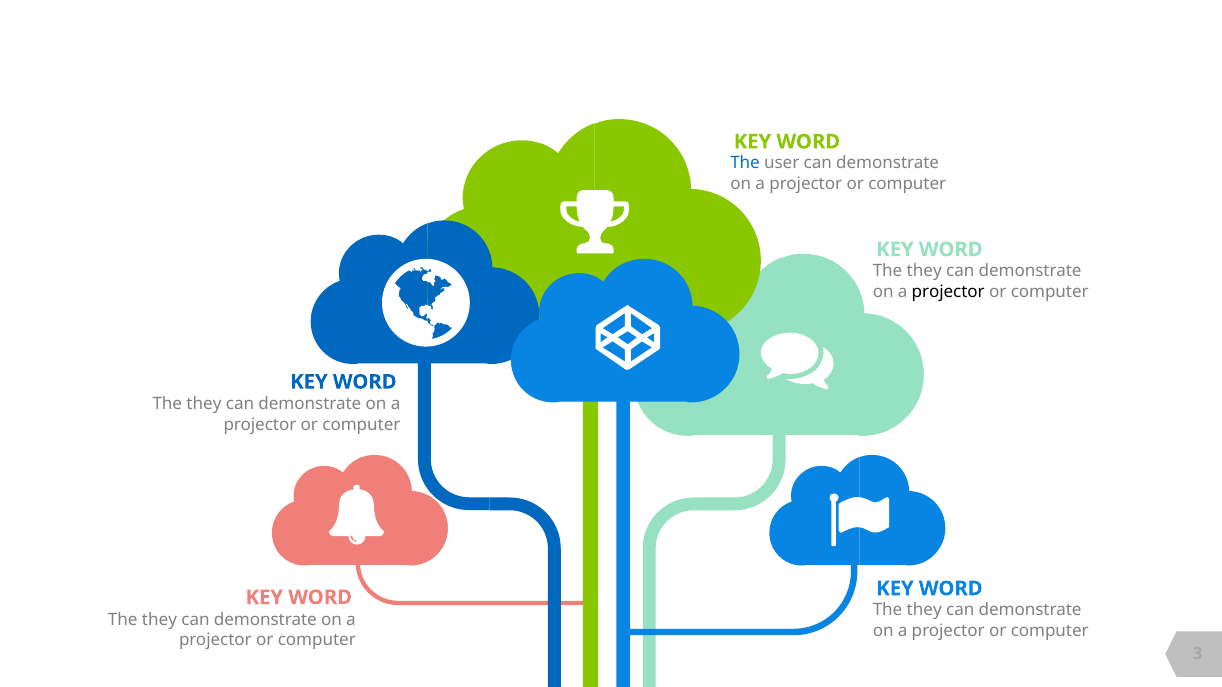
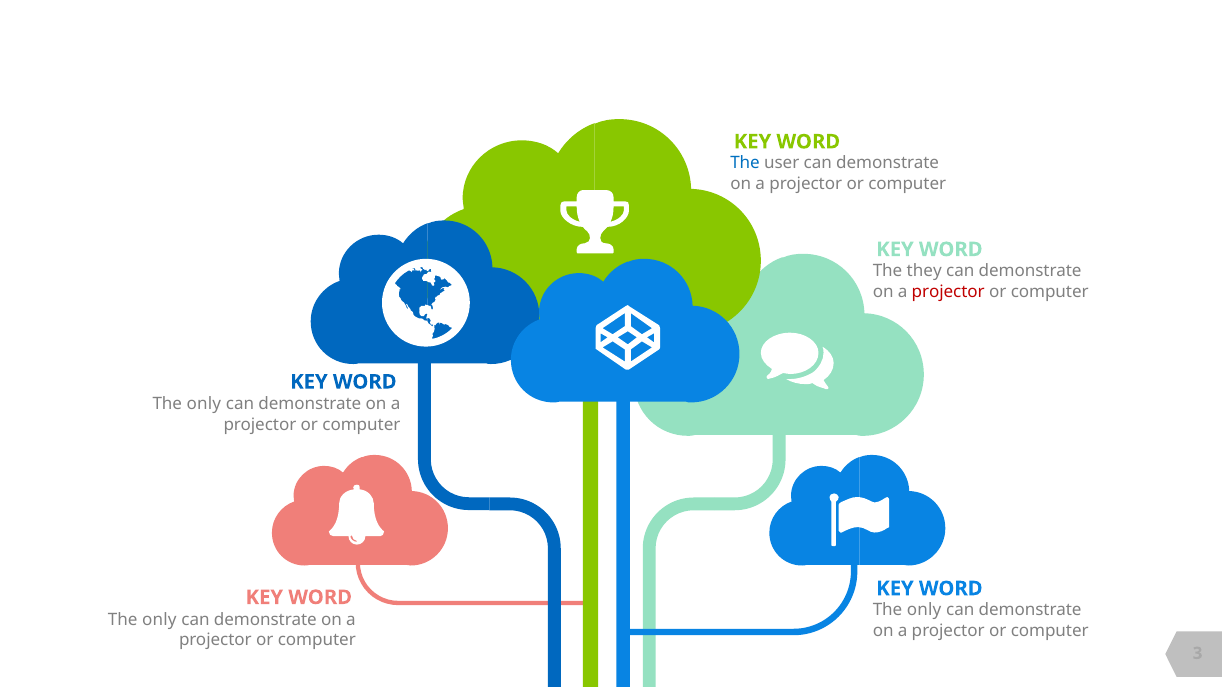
projector colour: black -> red (948, 292)
they: they -> only (204, 404)
they: they -> only (924, 610)
they: they -> only (159, 620)
